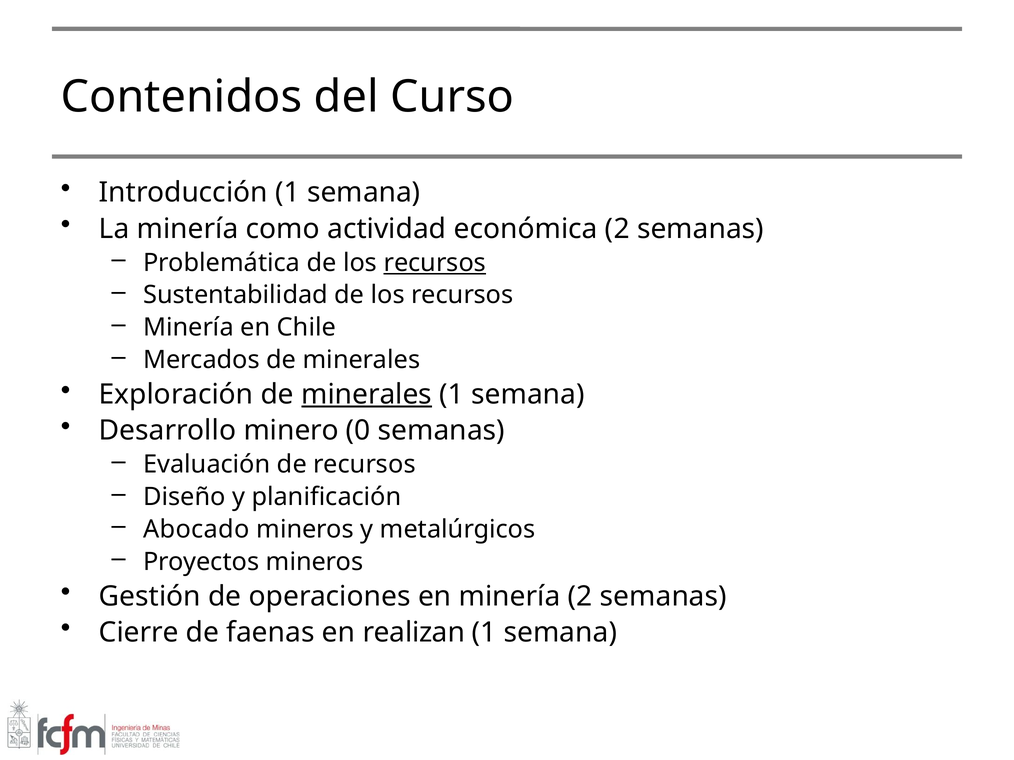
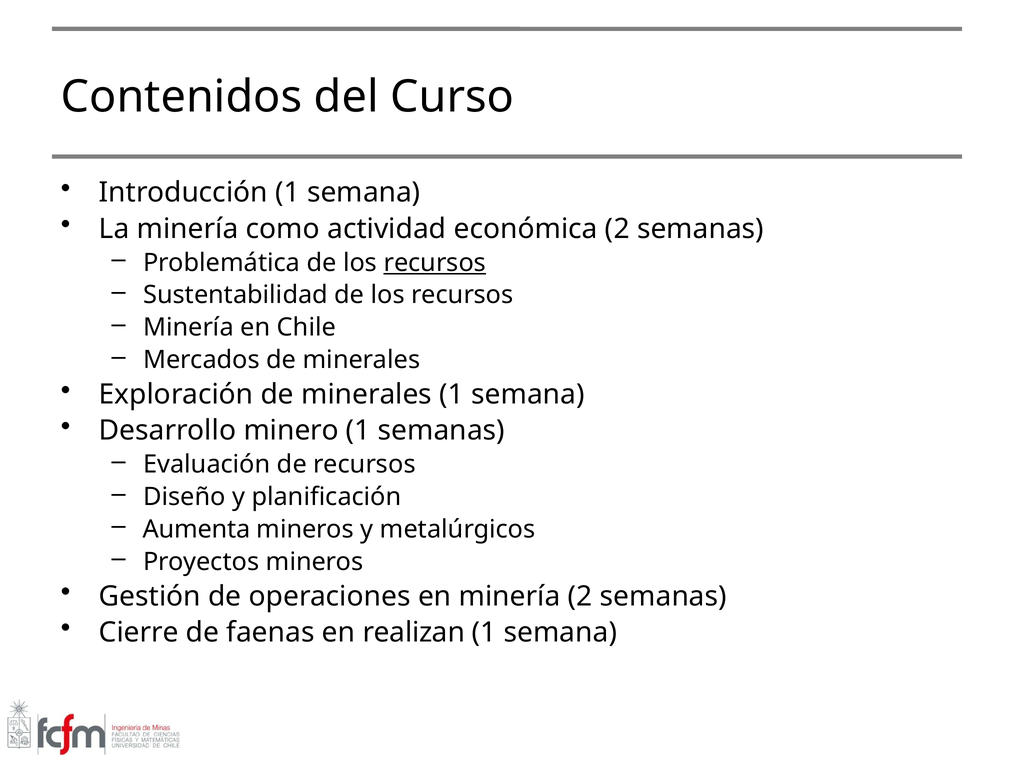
minerales underline: present -> none (367, 395)
minero 0: 0 -> 1 (358, 431)
Abocado: Abocado -> Aumenta (197, 530)
